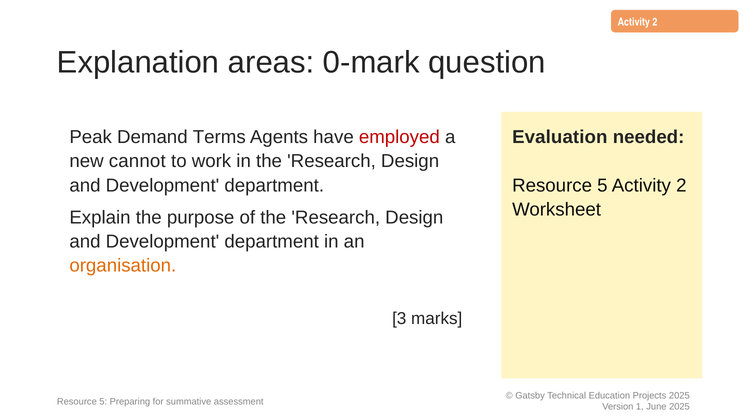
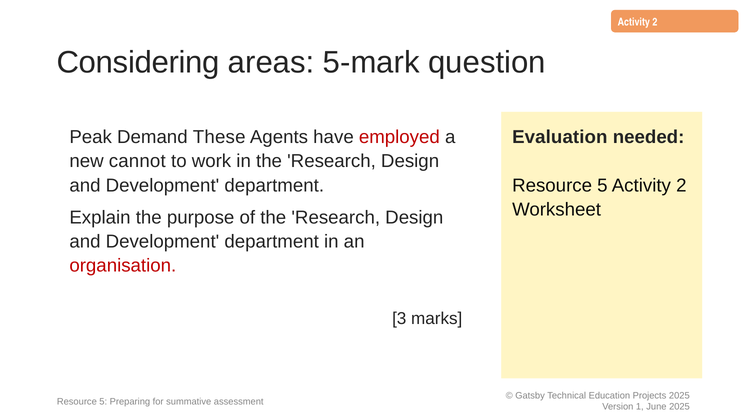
Explanation: Explanation -> Considering (138, 63)
0-mark: 0-mark -> 5-mark (371, 63)
Terms: Terms -> These (219, 137)
organisation colour: orange -> red (123, 266)
